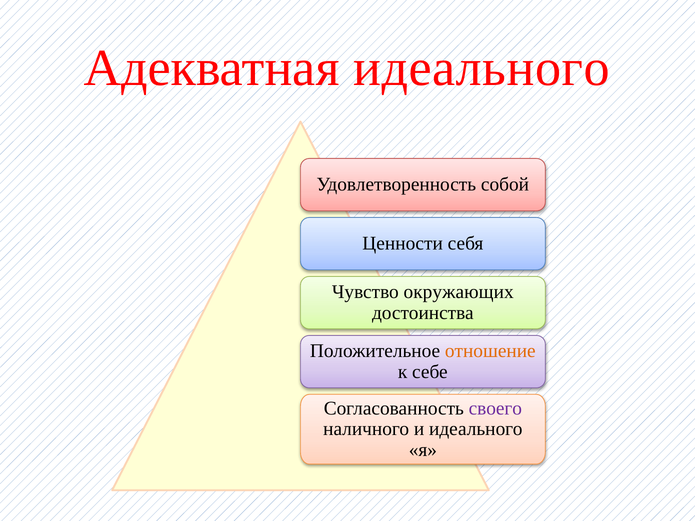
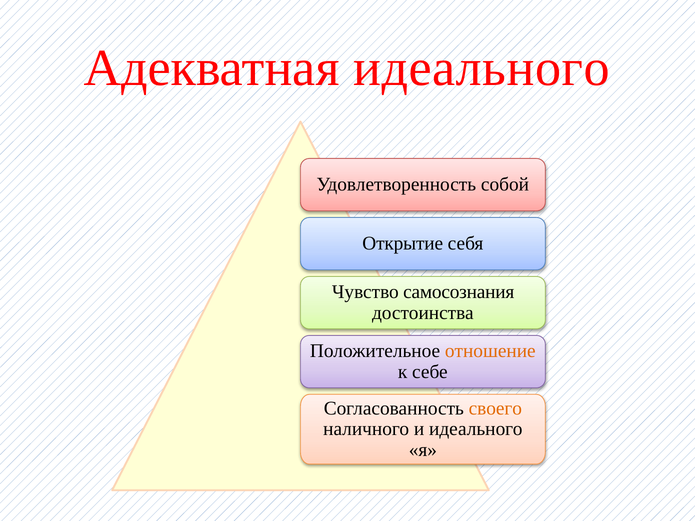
Ценности: Ценности -> Открытие (403, 244)
окружающих: окружающих -> самосознания (459, 292)
своего colour: purple -> orange (495, 408)
